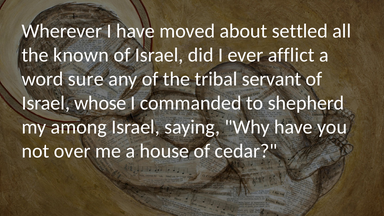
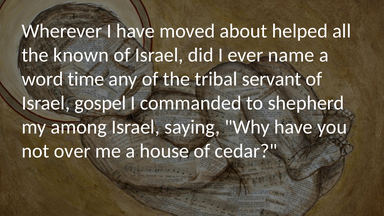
settled: settled -> helped (300, 31)
afflict: afflict -> name (291, 55)
sure: sure -> time (86, 79)
whose: whose -> gospel (100, 103)
